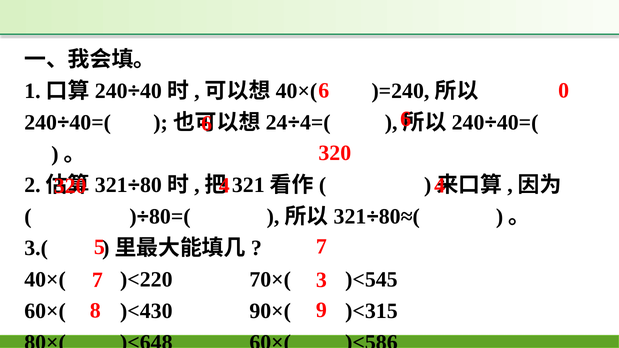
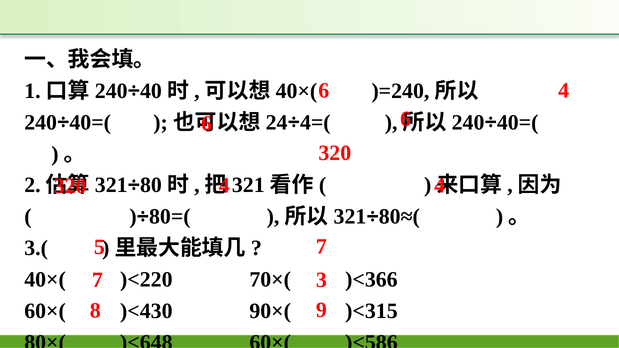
6 0: 0 -> 4 (564, 90)
)<545: )<545 -> )<366 (371, 280)
